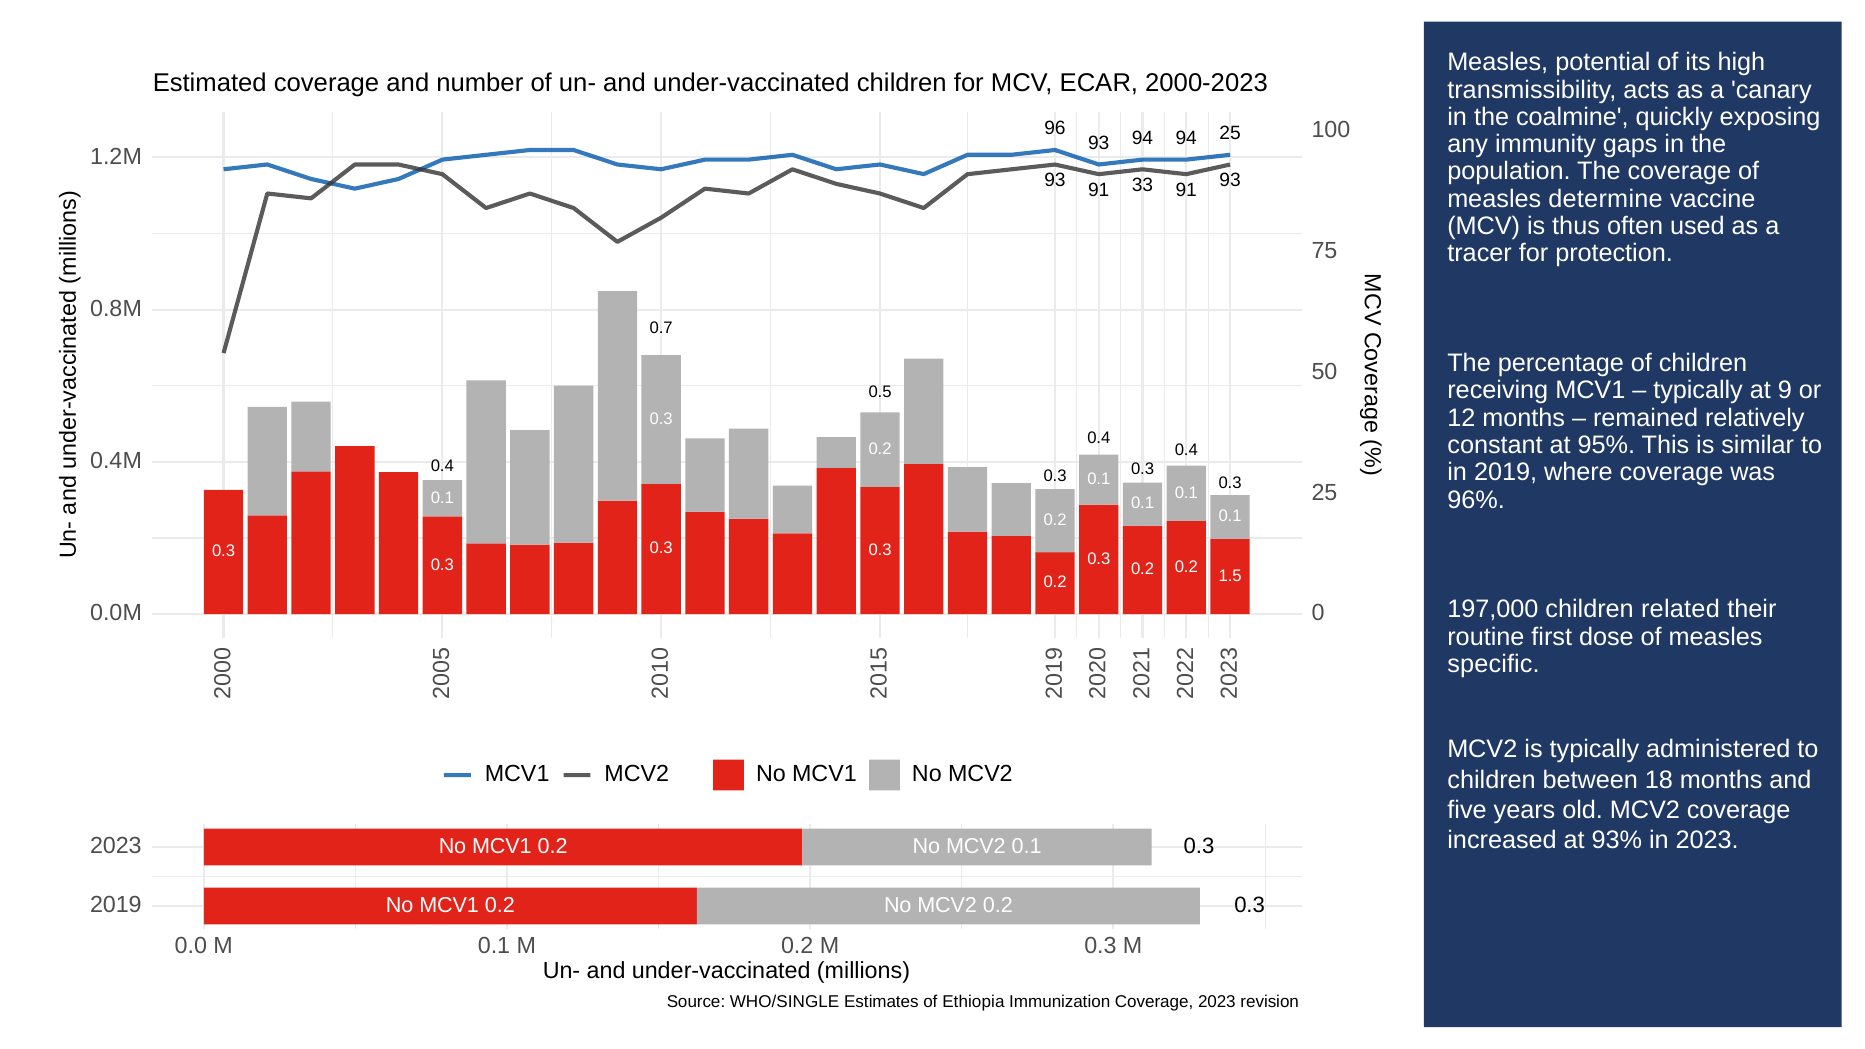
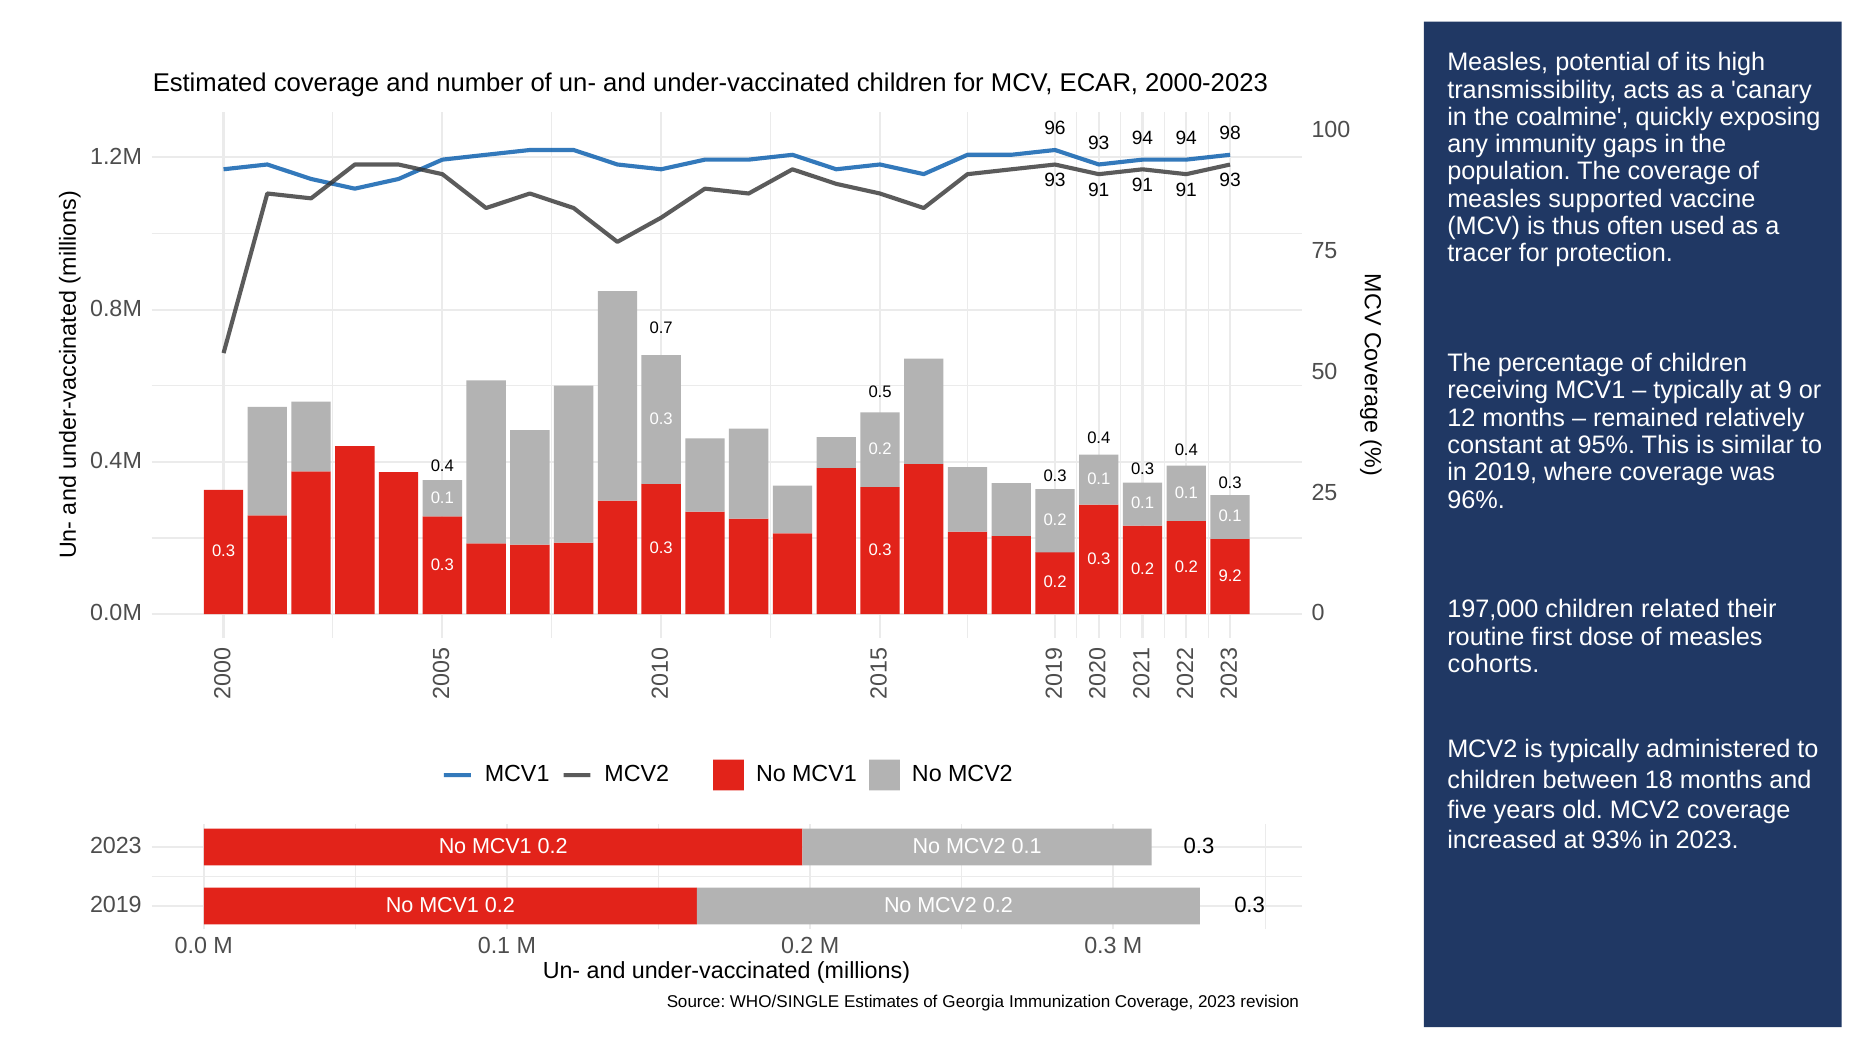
94 25: 25 -> 98 (1230, 133)
33: 33 -> 91 (1142, 185)
determine: determine -> supported (1606, 199)
1.5: 1.5 -> 9.2 (1230, 576)
specific: specific -> cohorts (1494, 664)
Ethiopia: Ethiopia -> Georgia (973, 1002)
